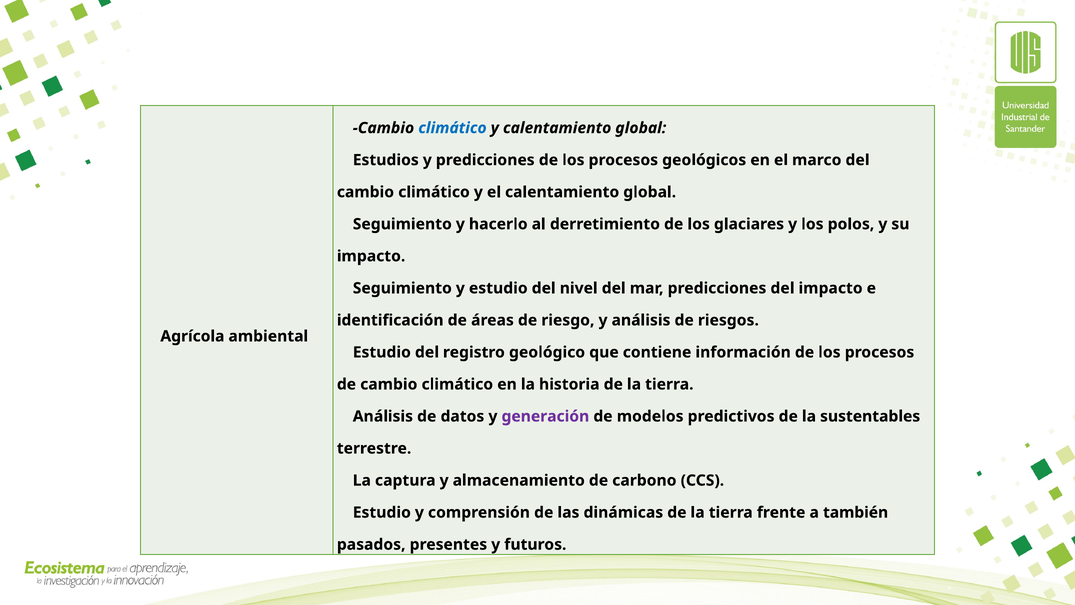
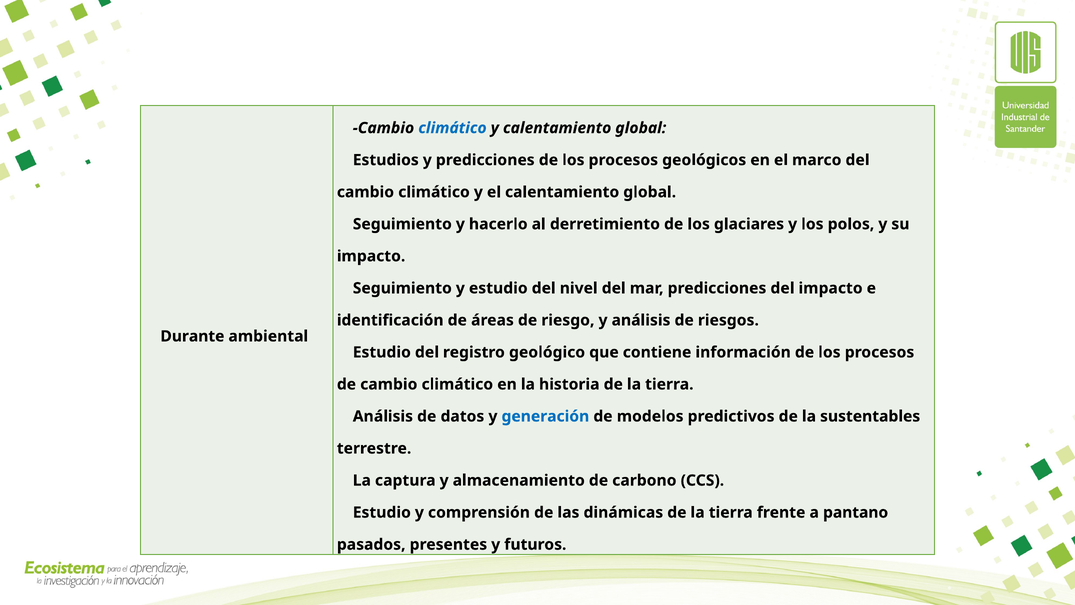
Agrícola: Agrícola -> Durante (192, 336)
generación colour: purple -> blue (545, 416)
también: también -> pantano (856, 512)
